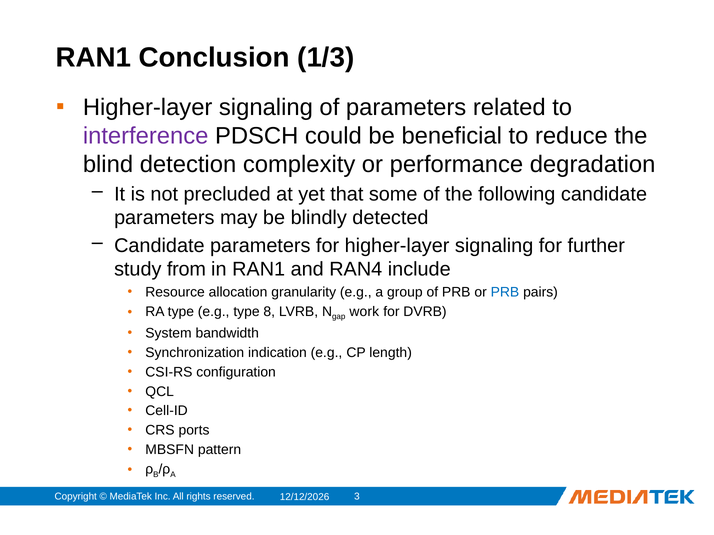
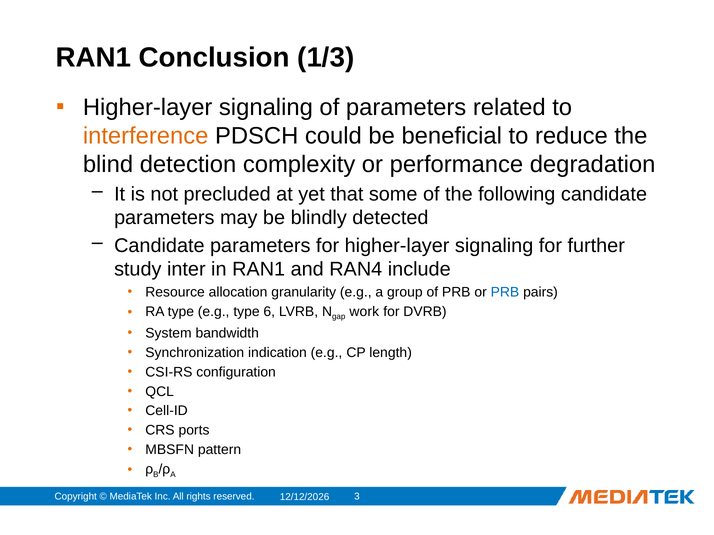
interference colour: purple -> orange (146, 136)
from: from -> inter (186, 270)
8: 8 -> 6 (269, 312)
